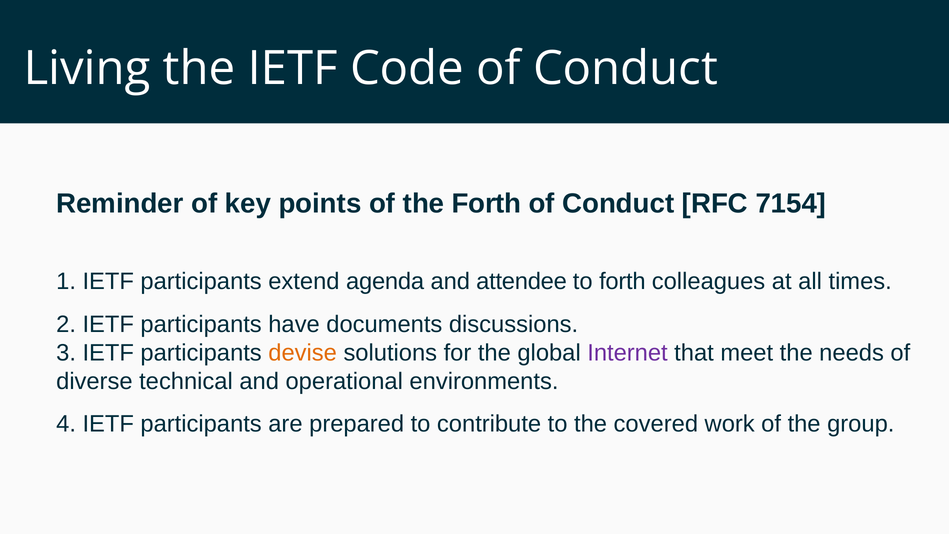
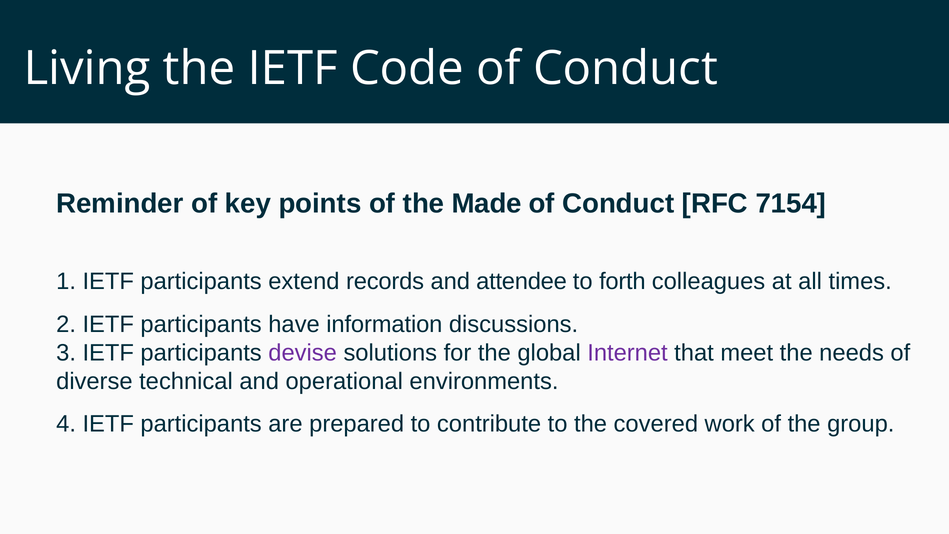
the Forth: Forth -> Made (487, 203)
agenda: agenda -> records (385, 281)
documents: documents -> information (384, 324)
devise colour: orange -> purple (303, 353)
